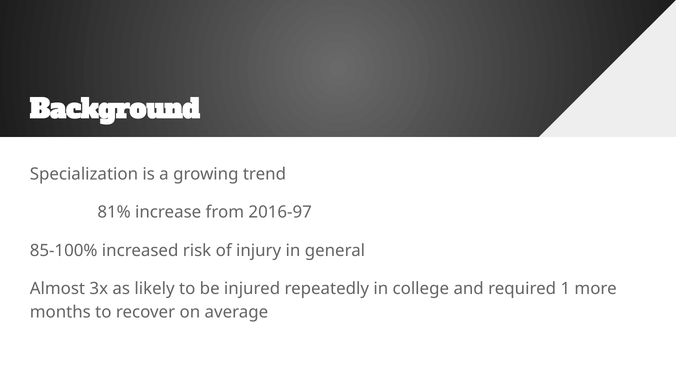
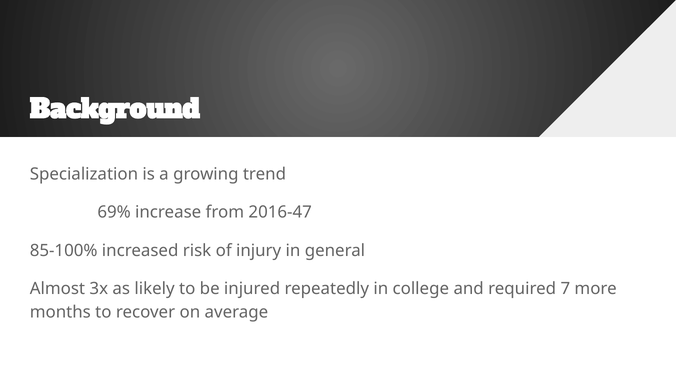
81%: 81% -> 69% (114, 212)
2016-97: 2016-97 -> 2016-47 (280, 212)
1: 1 -> 7 (565, 289)
